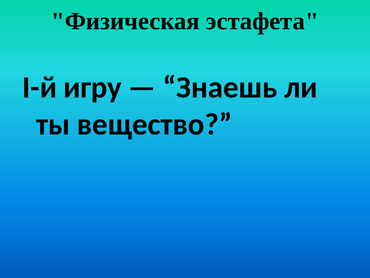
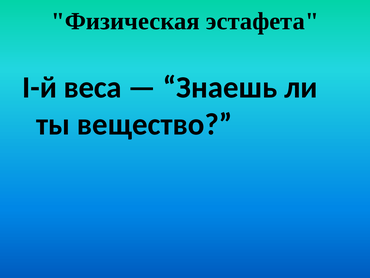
игру: игру -> веса (93, 87)
